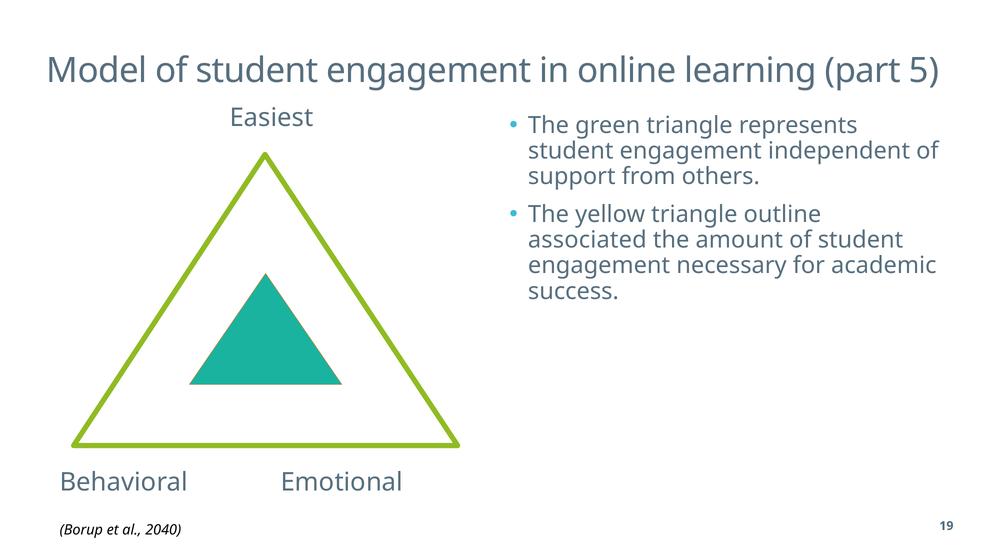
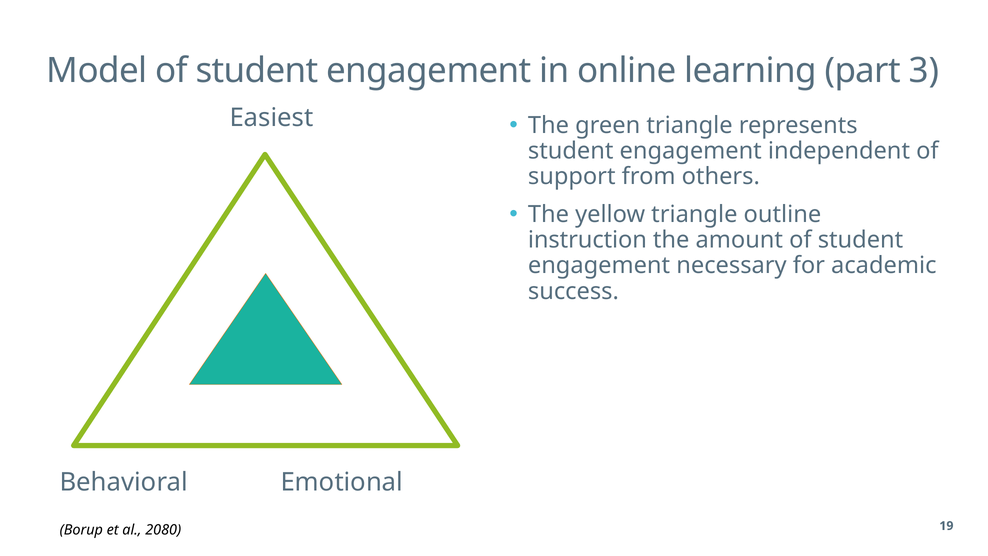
5: 5 -> 3 (924, 71)
associated: associated -> instruction (587, 240)
2040: 2040 -> 2080 (163, 530)
